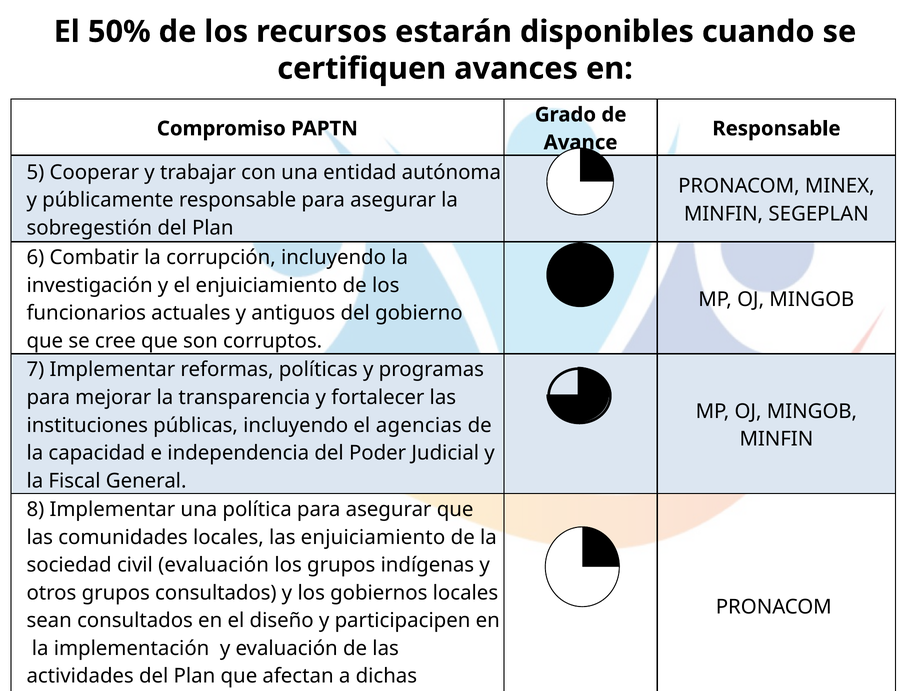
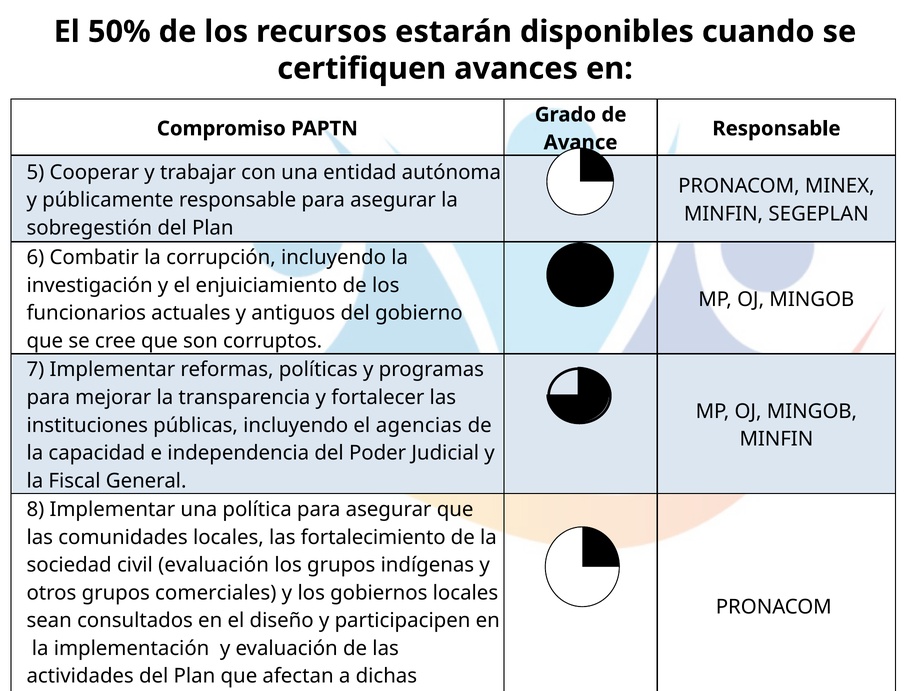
las enjuiciamiento: enjuiciamiento -> fortalecimiento (373, 537)
grupos consultados: consultados -> comerciales (216, 593)
